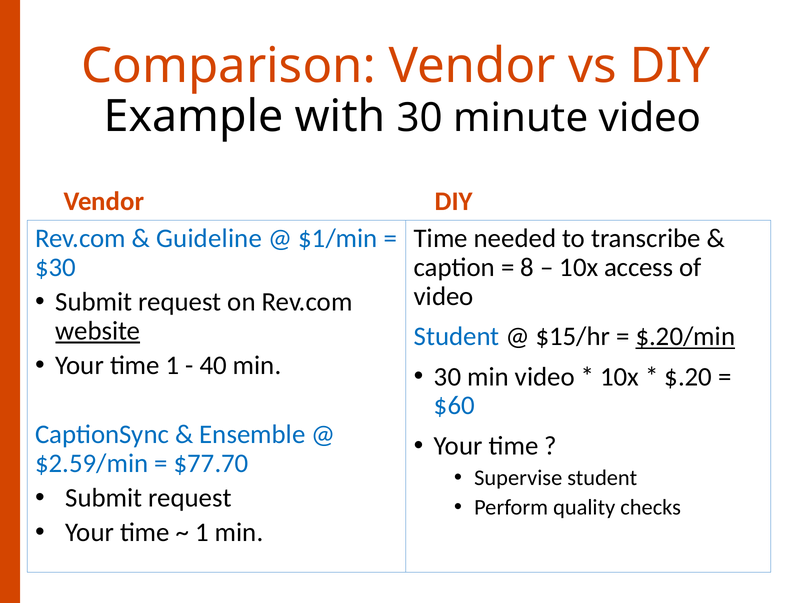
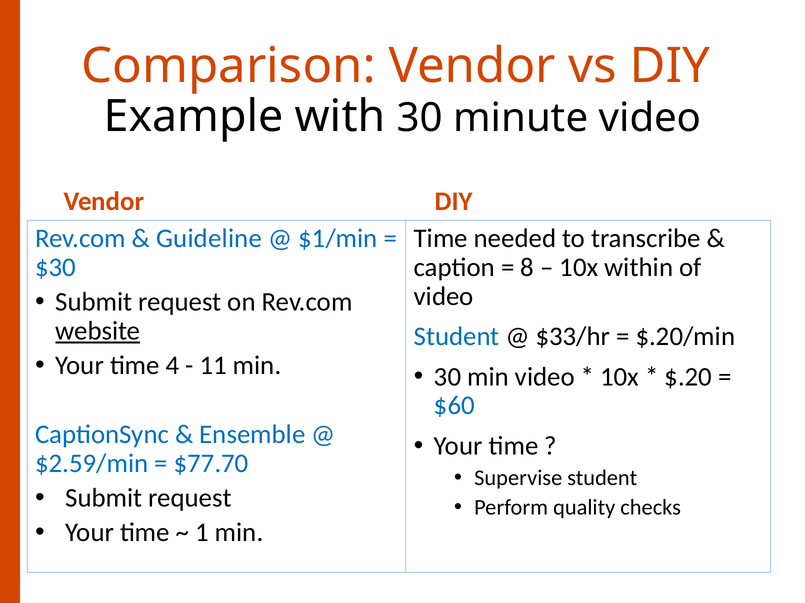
access: access -> within (639, 268)
$15/hr: $15/hr -> $33/hr (573, 337)
$.20/min underline: present -> none (685, 337)
time 1: 1 -> 4 (172, 366)
40: 40 -> 11 (213, 366)
